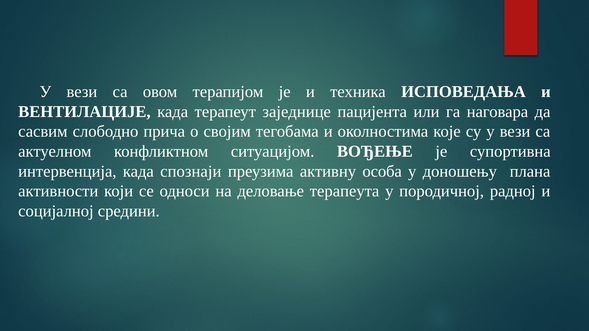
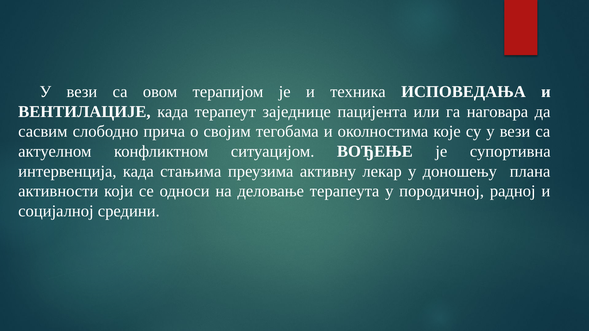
спознаји: спознаји -> стањима (191, 171)
особа: особа -> лекар (382, 171)
